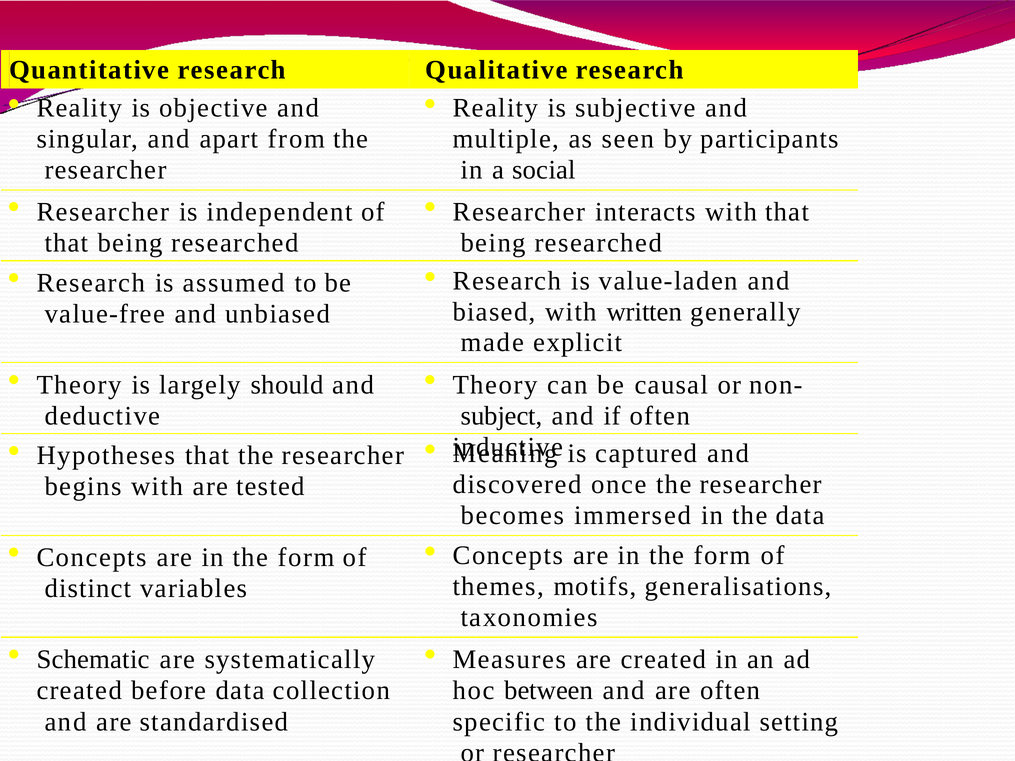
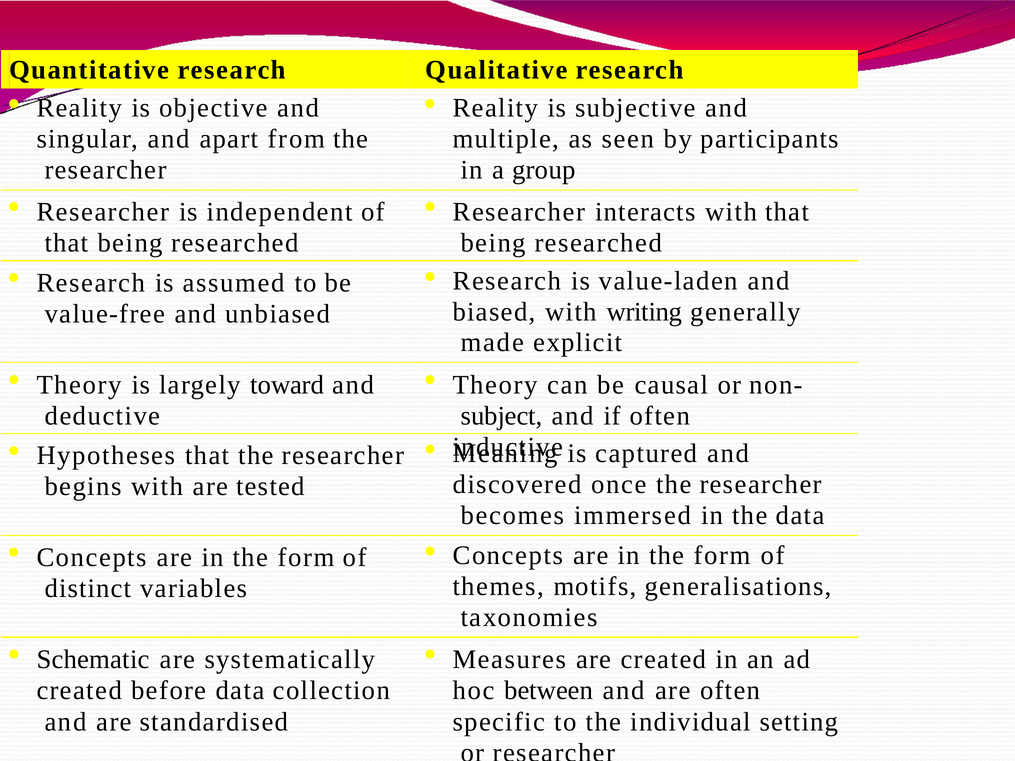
social: social -> group (544, 170)
written: written -> writing (644, 312)
should: should -> toward (287, 385)
